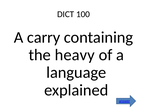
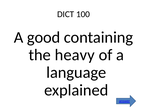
carry: carry -> good (44, 37)
